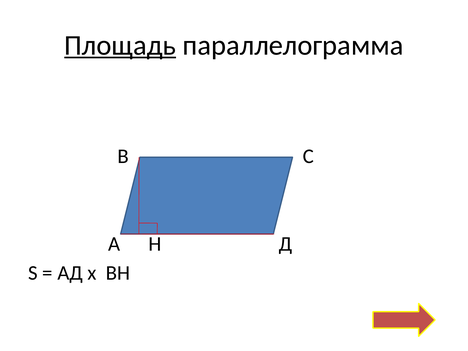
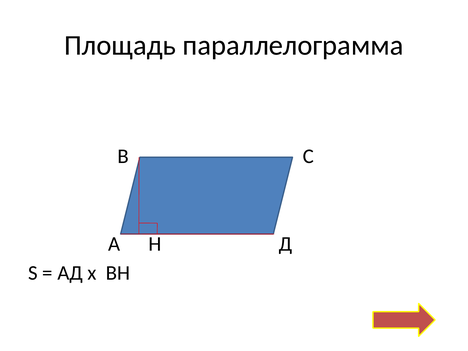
Площадь underline: present -> none (120, 45)
